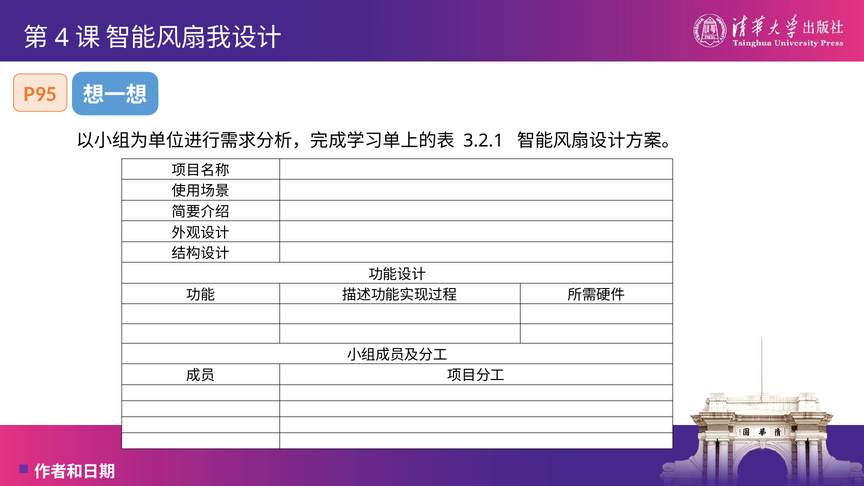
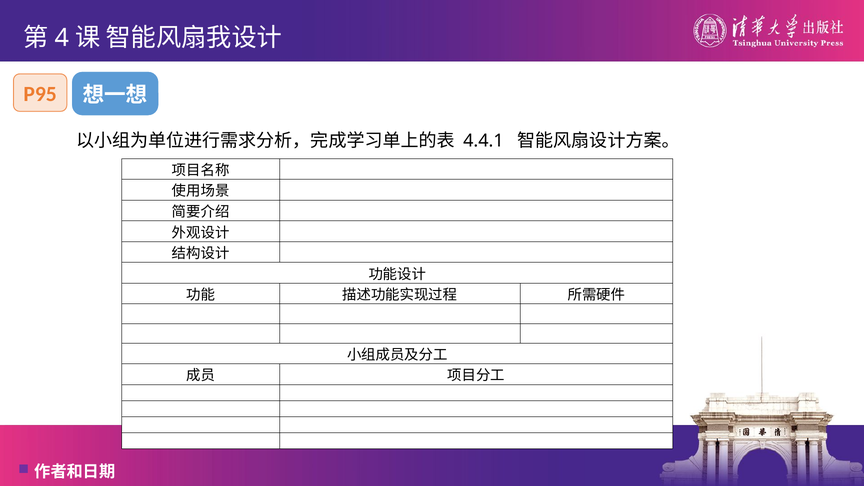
3.2.1: 3.2.1 -> 4.4.1 (483, 141)
